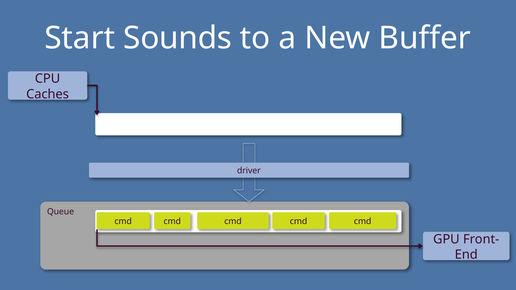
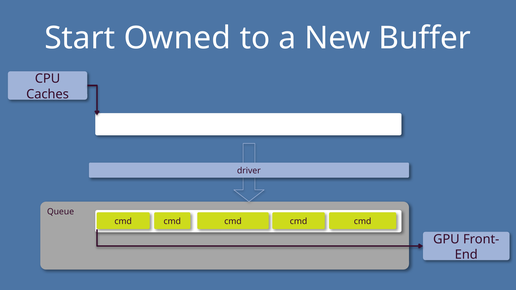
Sounds: Sounds -> Owned (177, 38)
